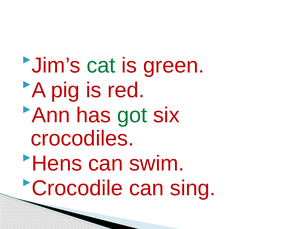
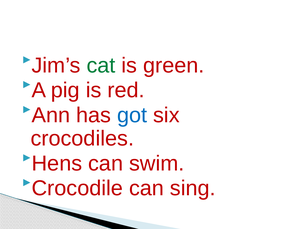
got colour: green -> blue (132, 115)
